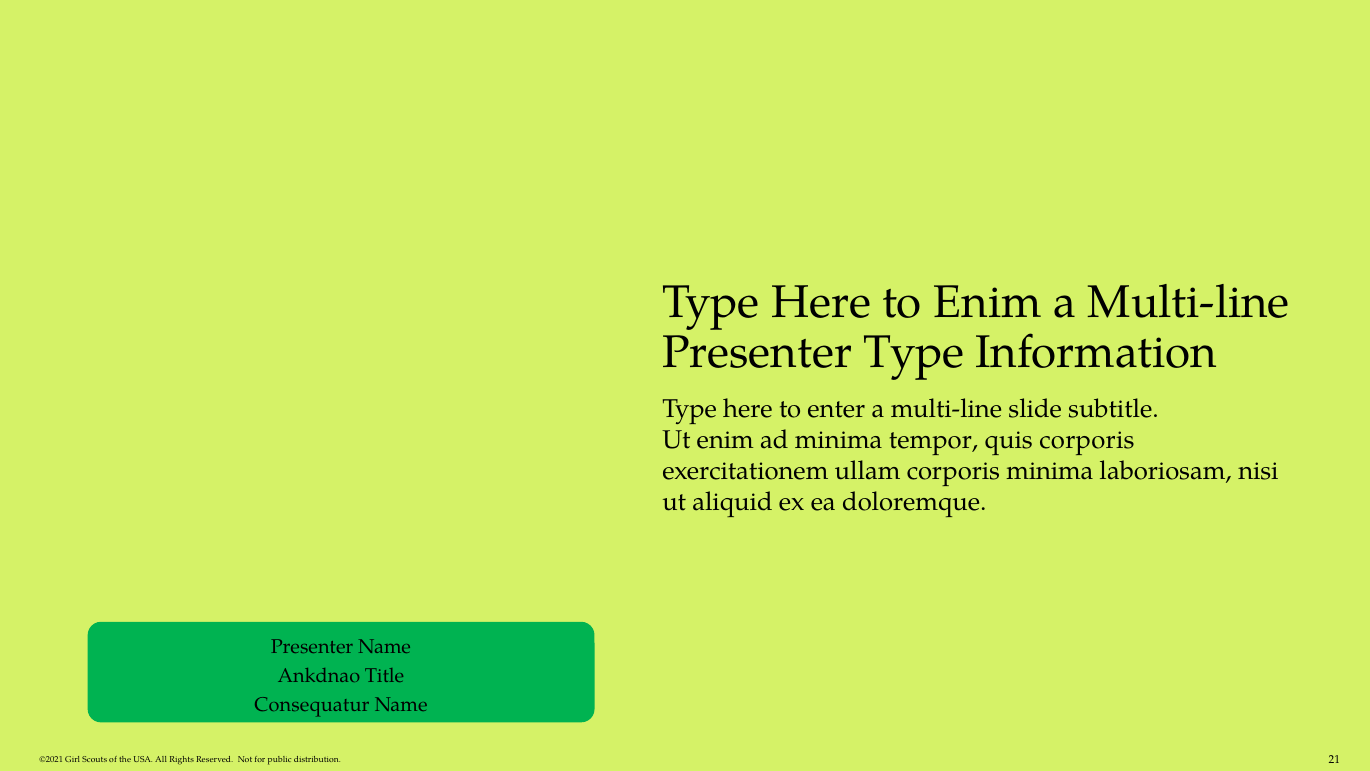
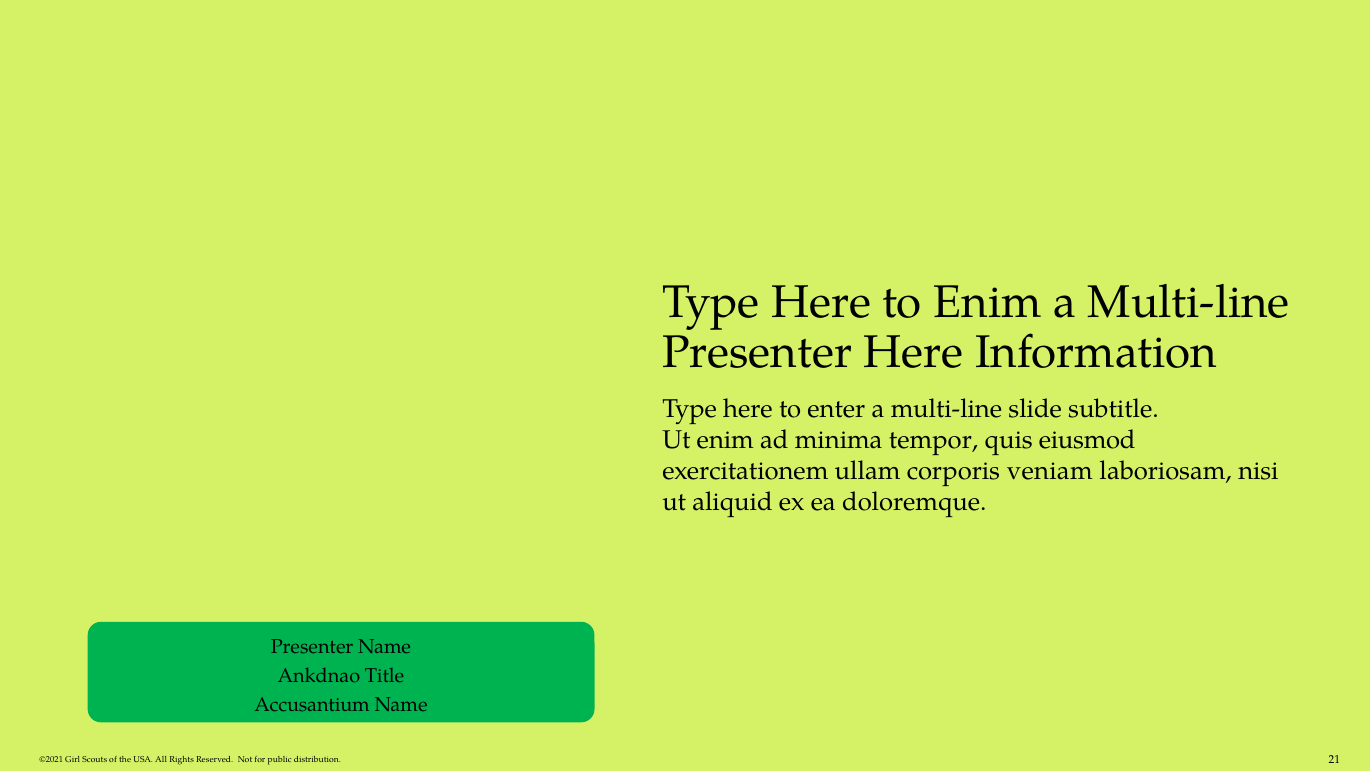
Presenter Type: Type -> Here (914, 352)
quis corporis: corporis -> eiusmod (1087, 440)
corporis minima: minima -> veniam (1050, 471)
Consequatur: Consequatur -> Accusantium (312, 704)
